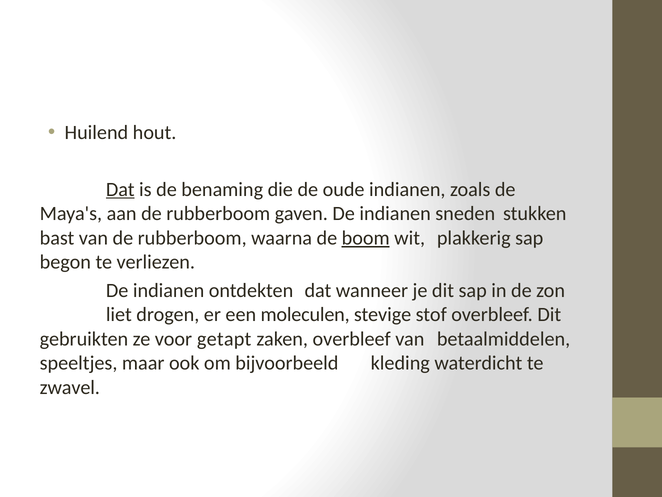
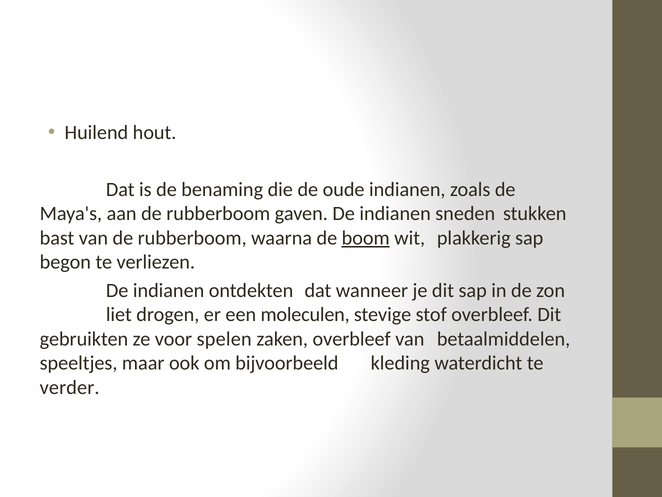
Dat underline: present -> none (120, 189)
getapt: getapt -> spelen (224, 339)
zwavel: zwavel -> verder (70, 387)
